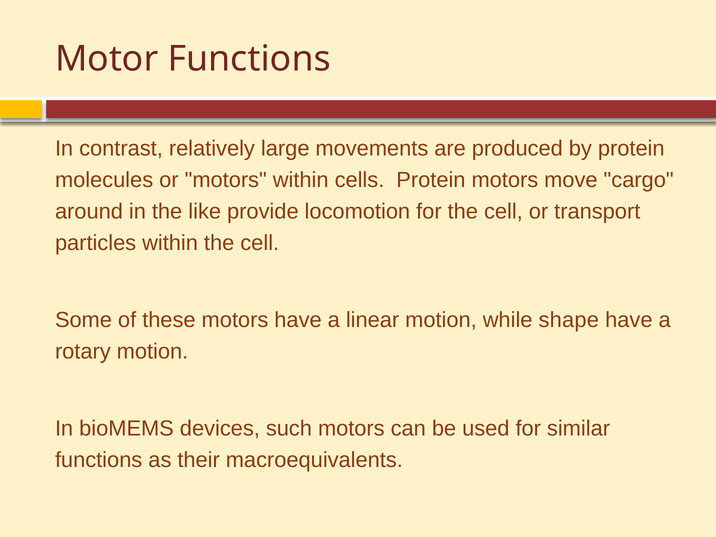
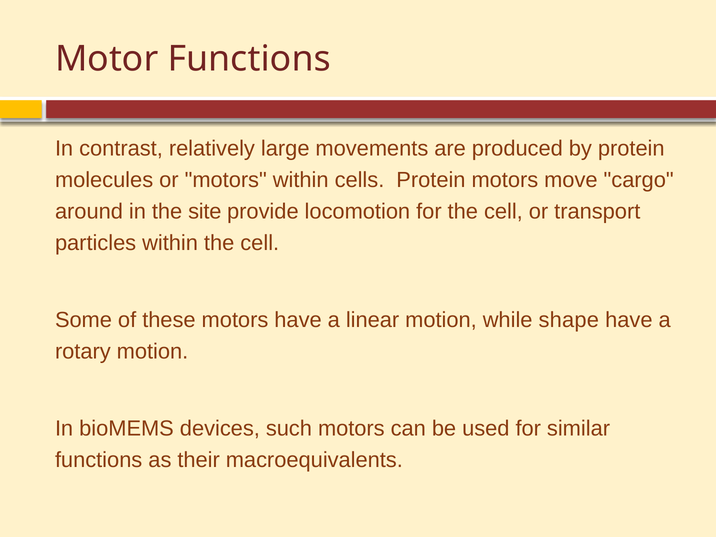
like: like -> site (205, 212)
